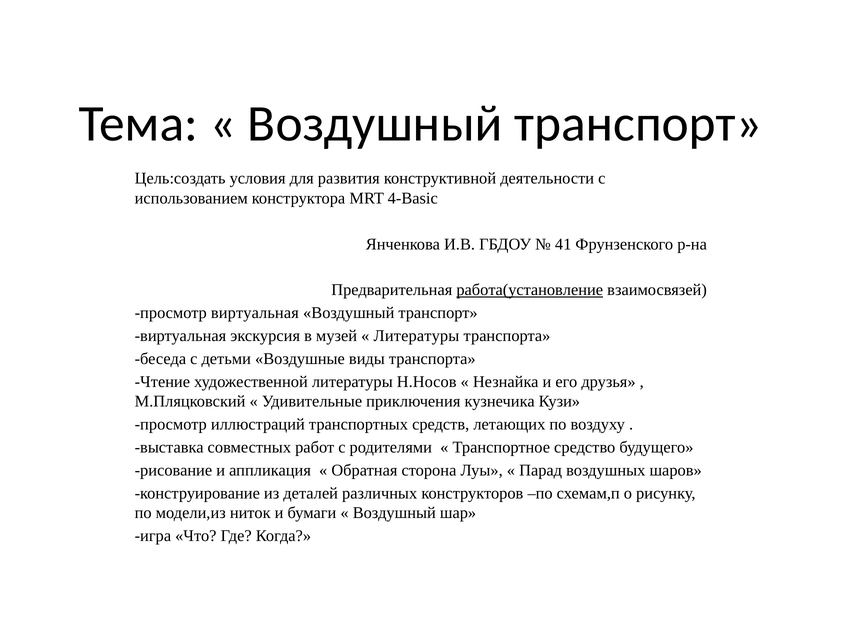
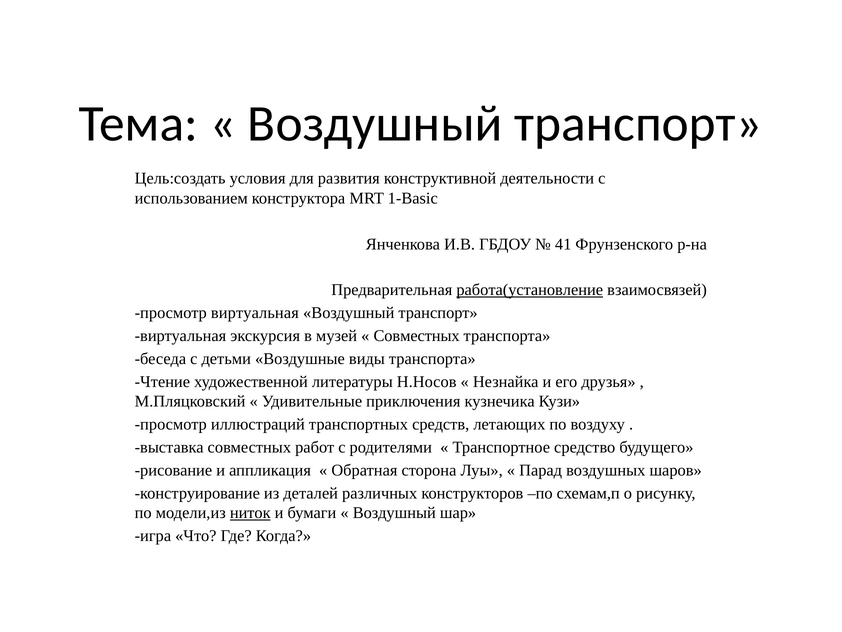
4-Basic: 4-Basic -> 1-Basic (413, 198)
Литературы: Литературы -> Совместных (417, 336)
ниток underline: none -> present (250, 513)
